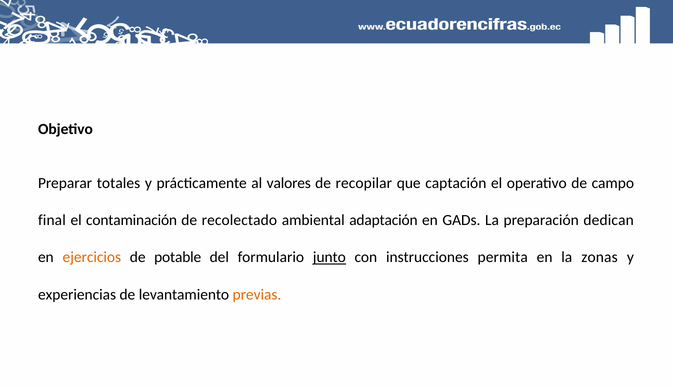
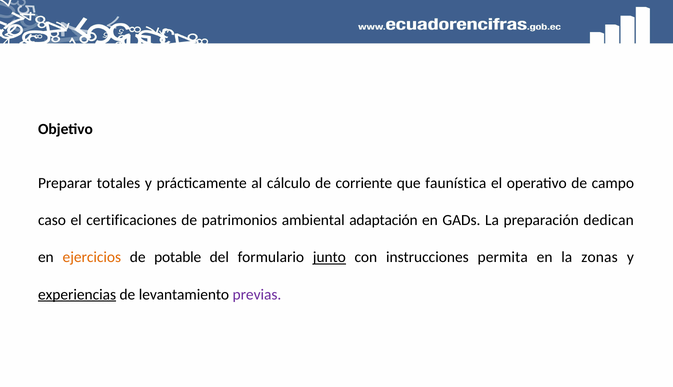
valores: valores -> cálculo (289, 183)
recopilar: recopilar -> corriente (364, 183)
captación: captación -> faunística (456, 183)
final: final -> caso (52, 220)
contaminación: contaminación -> certificaciones (132, 220)
recolectado: recolectado -> patrimonios (239, 220)
experiencias underline: none -> present (77, 294)
previas colour: orange -> purple (257, 294)
